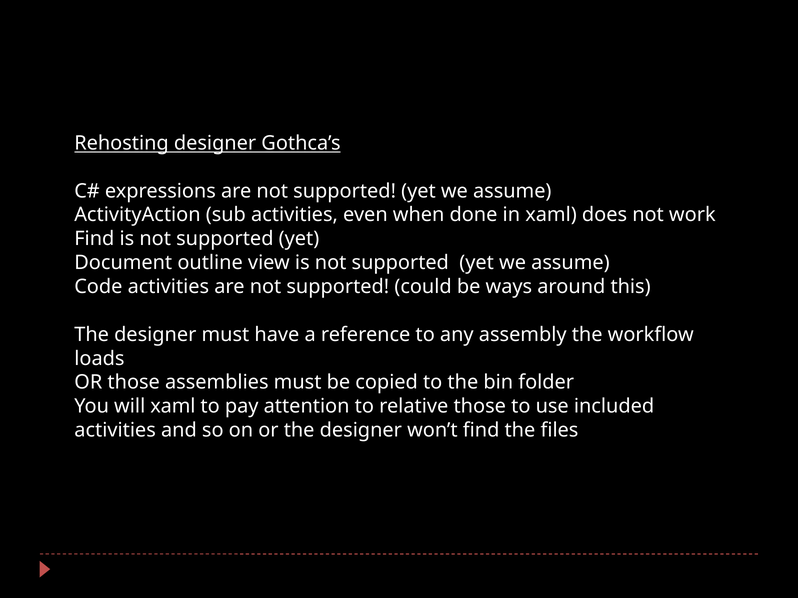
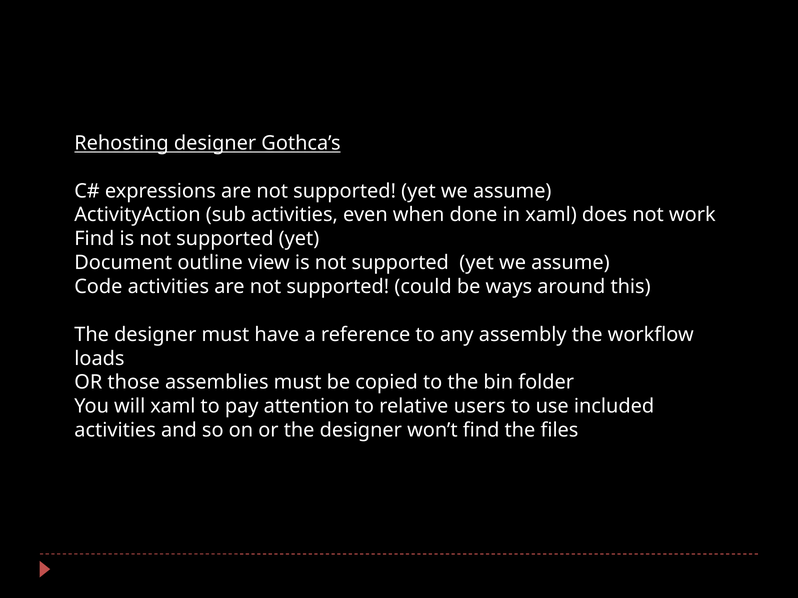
relative those: those -> users (480, 407)
